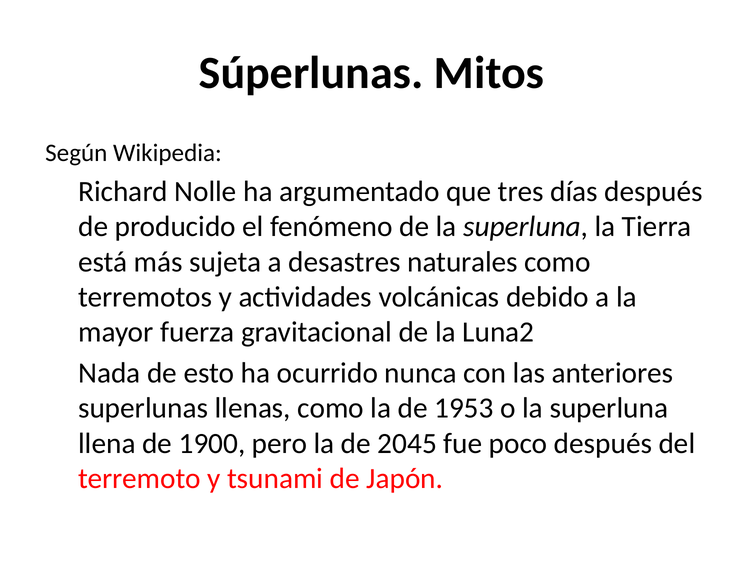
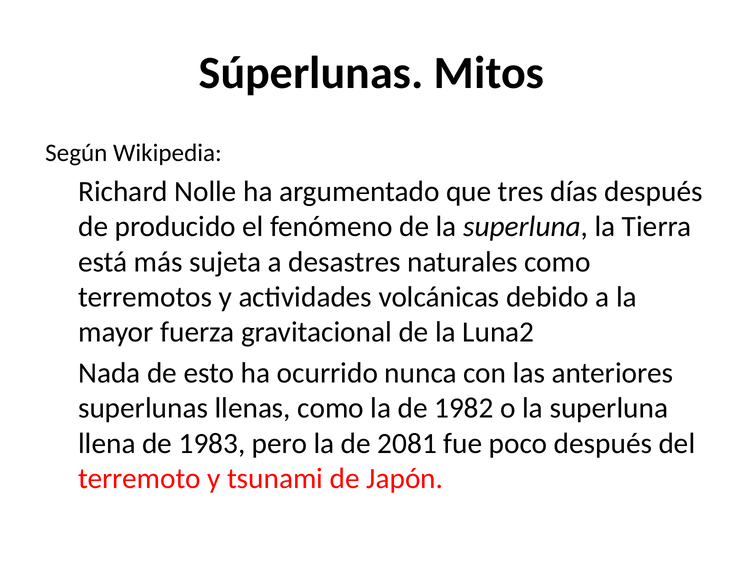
1953: 1953 -> 1982 (464, 408)
1900: 1900 -> 1983 (212, 443)
2045: 2045 -> 2081 (407, 443)
